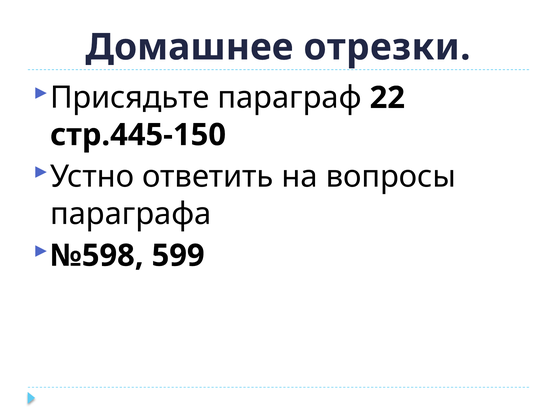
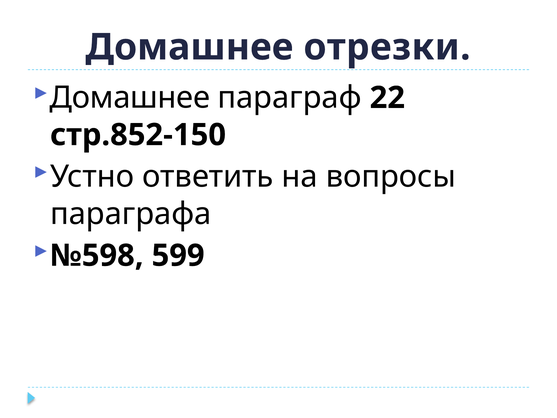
Присядьте: Присядьте -> Домашнее (130, 98)
стр.445-150: стр.445-150 -> стр.852-150 (138, 135)
